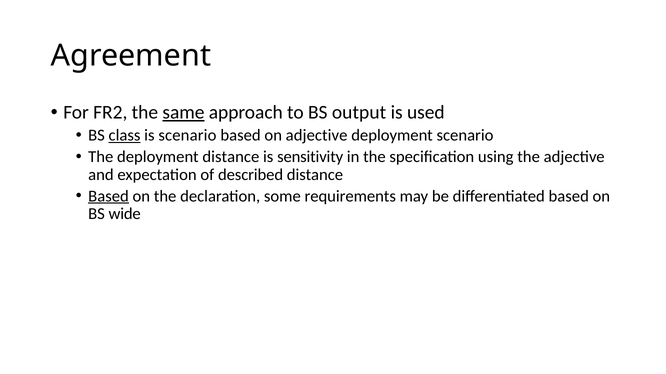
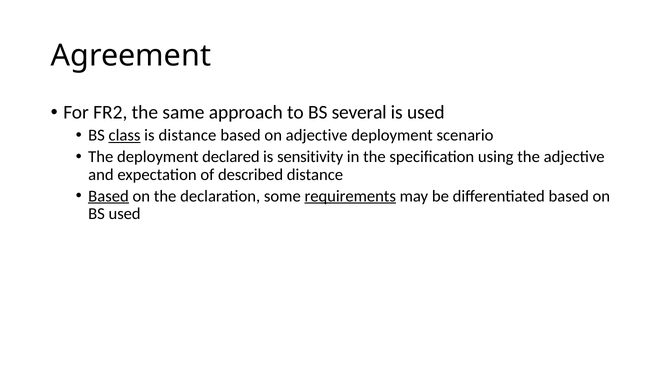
same underline: present -> none (183, 113)
output: output -> several (359, 113)
is scenario: scenario -> distance (187, 136)
deployment distance: distance -> declared (231, 157)
requirements underline: none -> present (350, 196)
BS wide: wide -> used (125, 214)
